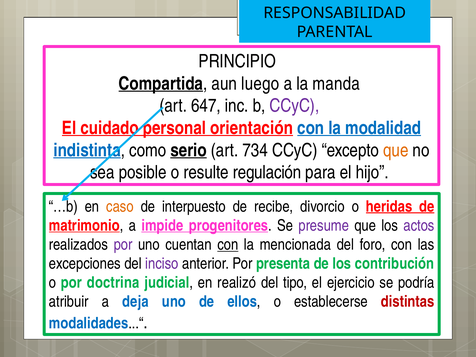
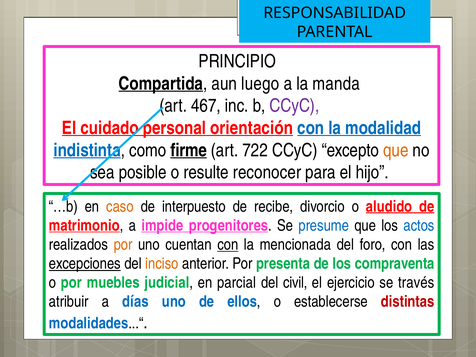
647: 647 -> 467 (206, 106)
serio: serio -> firme (189, 150)
734: 734 -> 722 (255, 150)
regulación: regulación -> reconocer (267, 173)
heridas: heridas -> aludido (389, 206)
presume colour: purple -> blue (324, 225)
actos colour: purple -> blue (419, 225)
por colour: purple -> orange (123, 245)
excepciones underline: none -> present (85, 264)
inciso colour: purple -> orange (162, 264)
contribución: contribución -> compraventa (395, 264)
doctrina: doctrina -> muebles (113, 283)
realizó: realizó -> parcial (237, 283)
tipo: tipo -> civil (295, 283)
podría: podría -> través (416, 283)
deja: deja -> días (135, 302)
